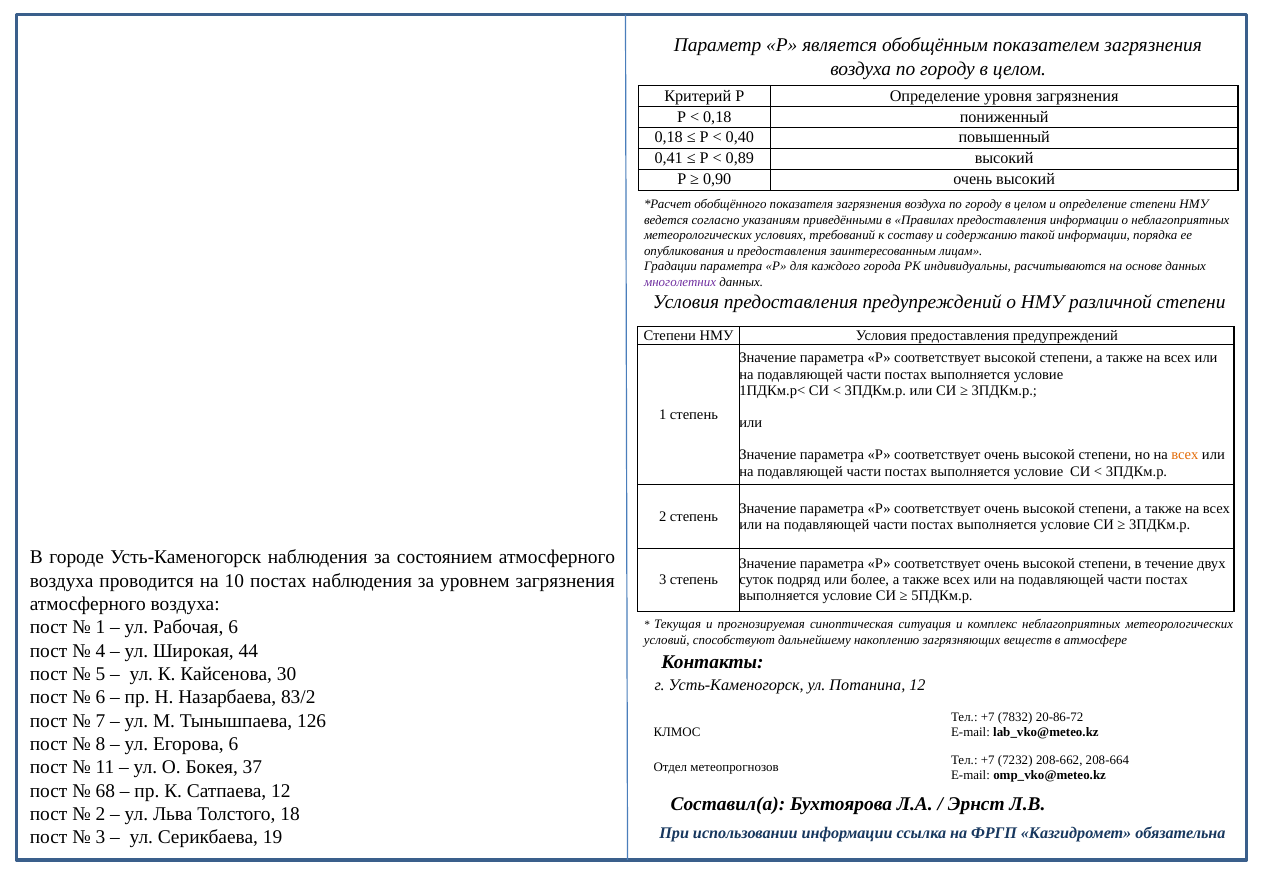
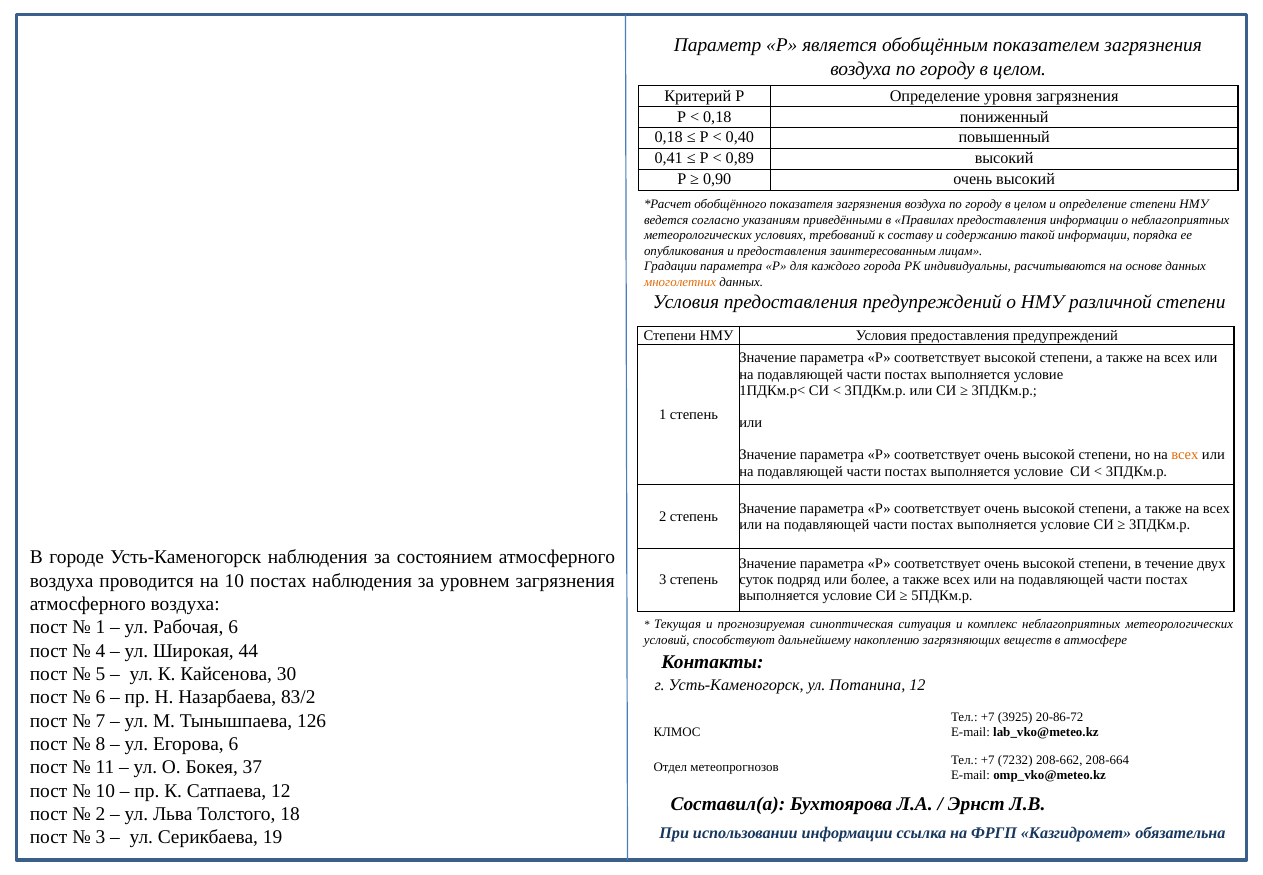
многолетних colour: purple -> orange (680, 282)
7832: 7832 -> 3925 (1015, 717)
68: 68 -> 10 (105, 790)
